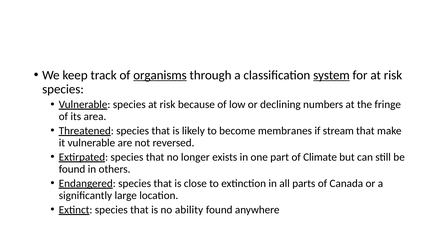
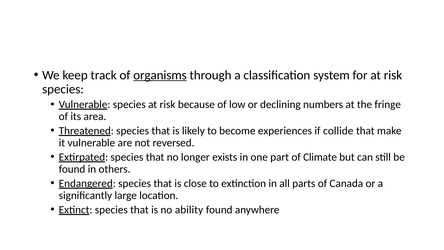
system underline: present -> none (331, 75)
membranes: membranes -> experiences (285, 131)
stream: stream -> collide (338, 131)
